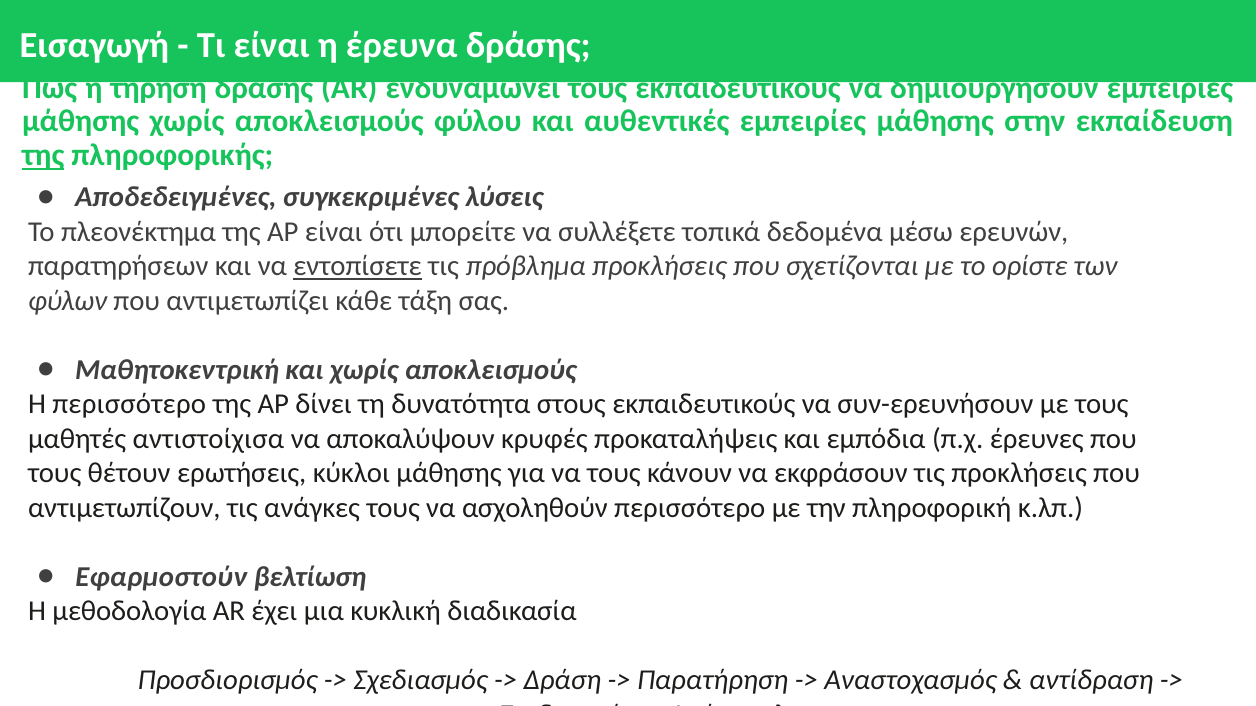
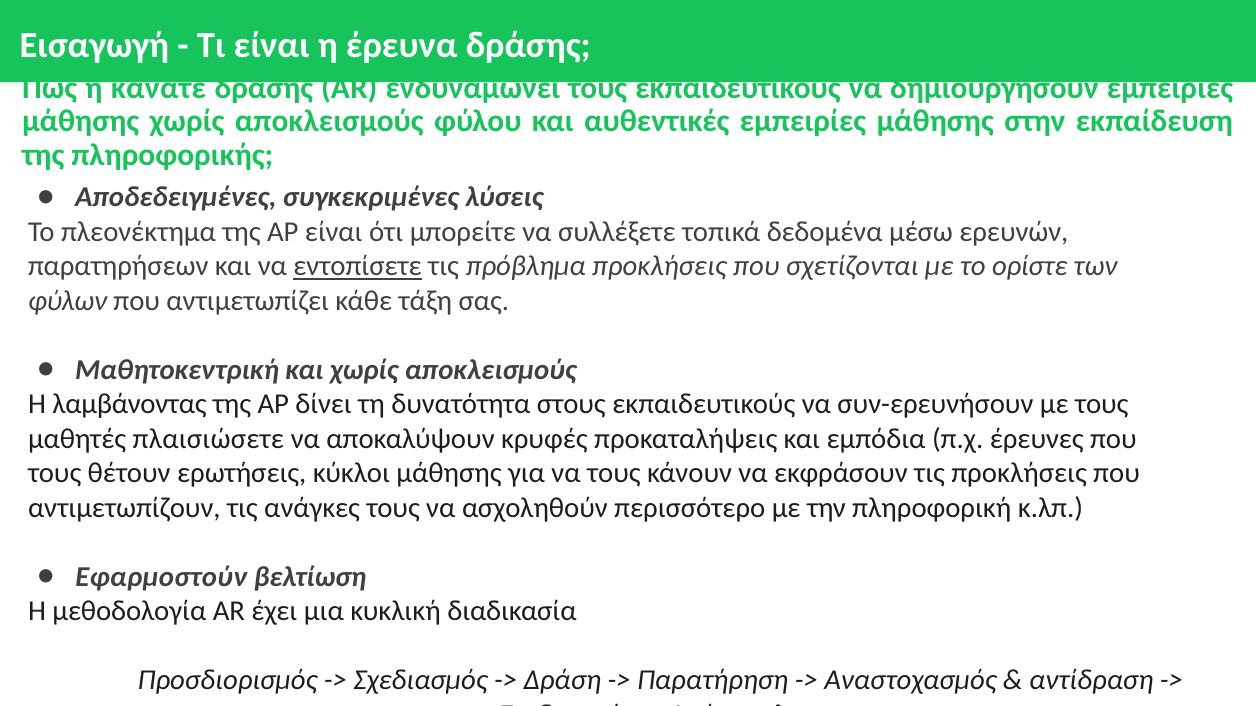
τήρηση: τήρηση -> κάνατε (158, 88)
της underline: present -> none (43, 156)
Η περισσότερο: περισσότερο -> λαμβάνοντας (129, 405)
αντιστοίχισα: αντιστοίχισα -> πλαισιώσετε (208, 439)
